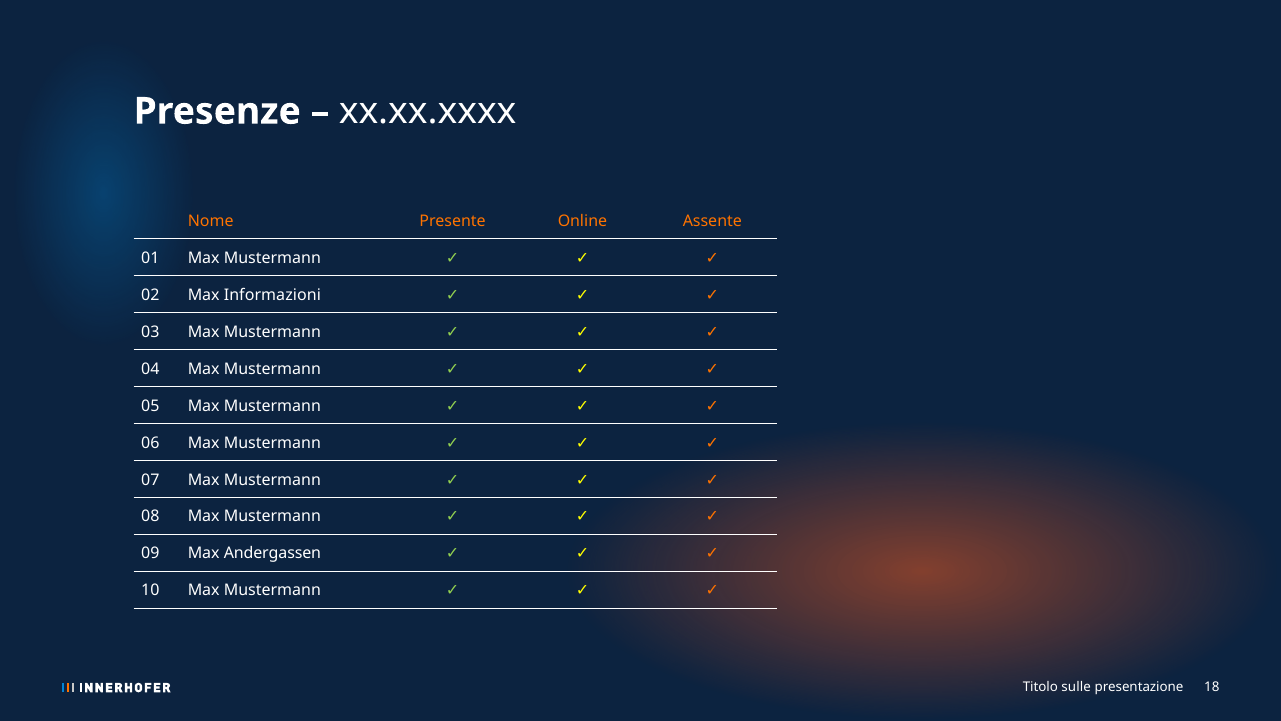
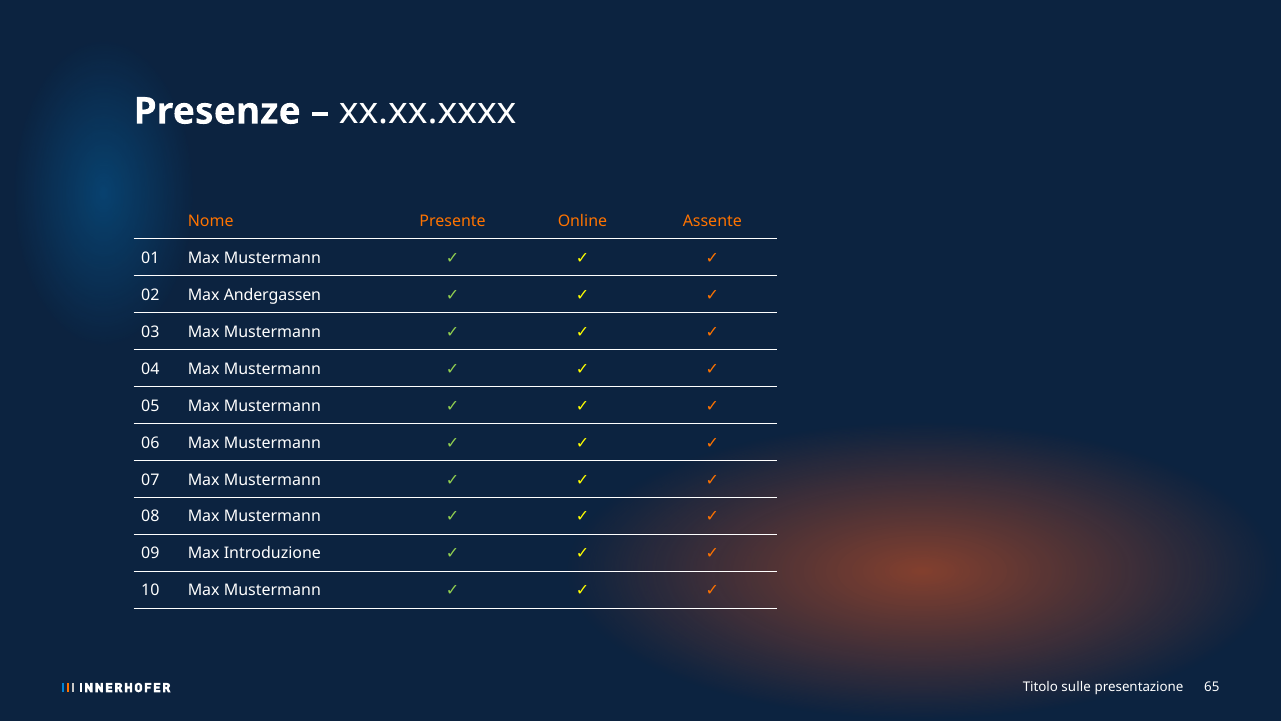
Informazioni: Informazioni -> Andergassen (272, 295)
Andergassen: Andergassen -> Introduzione (272, 553)
18: 18 -> 65 (1212, 687)
